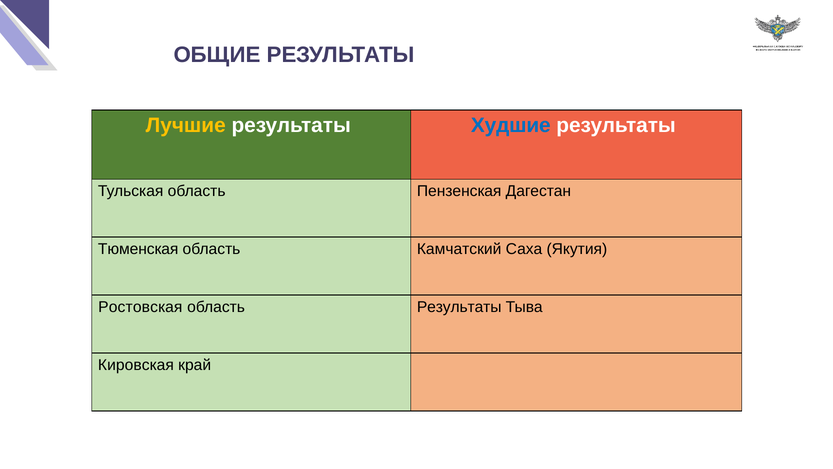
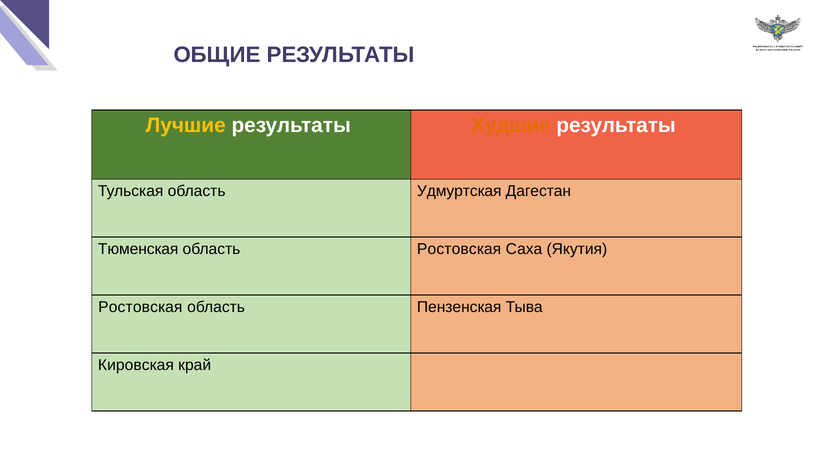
Худшие colour: blue -> orange (511, 125)
Пензенская: Пензенская -> Удмуртская (459, 191)
область Камчатский: Камчатский -> Ростовская (459, 249)
область Результаты: Результаты -> Пензенская (459, 307)
